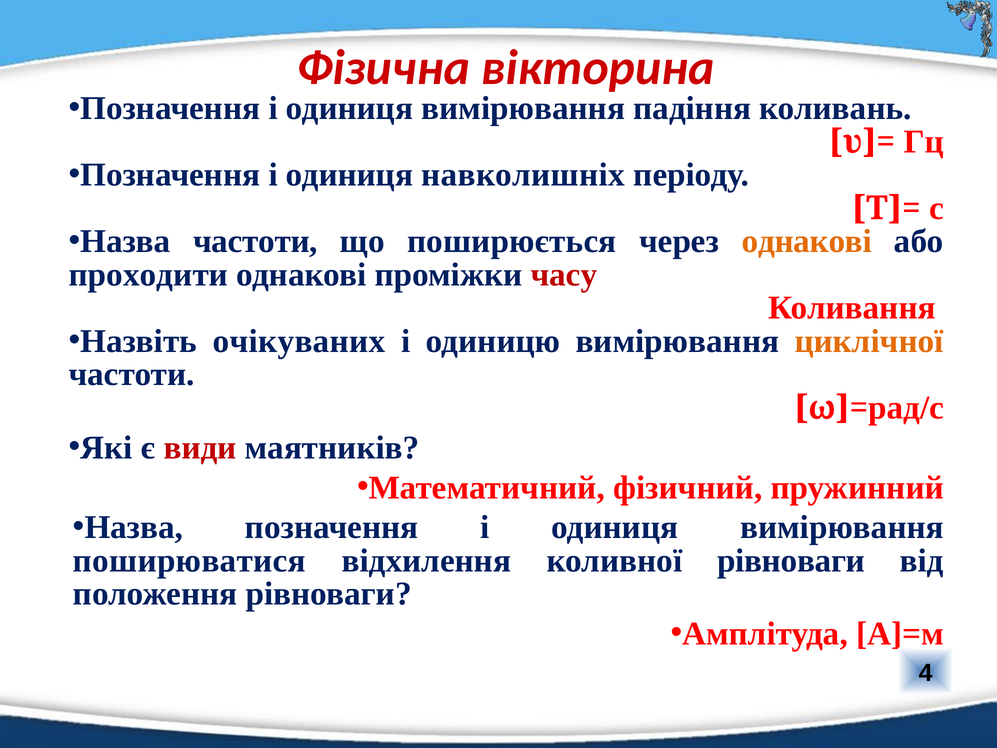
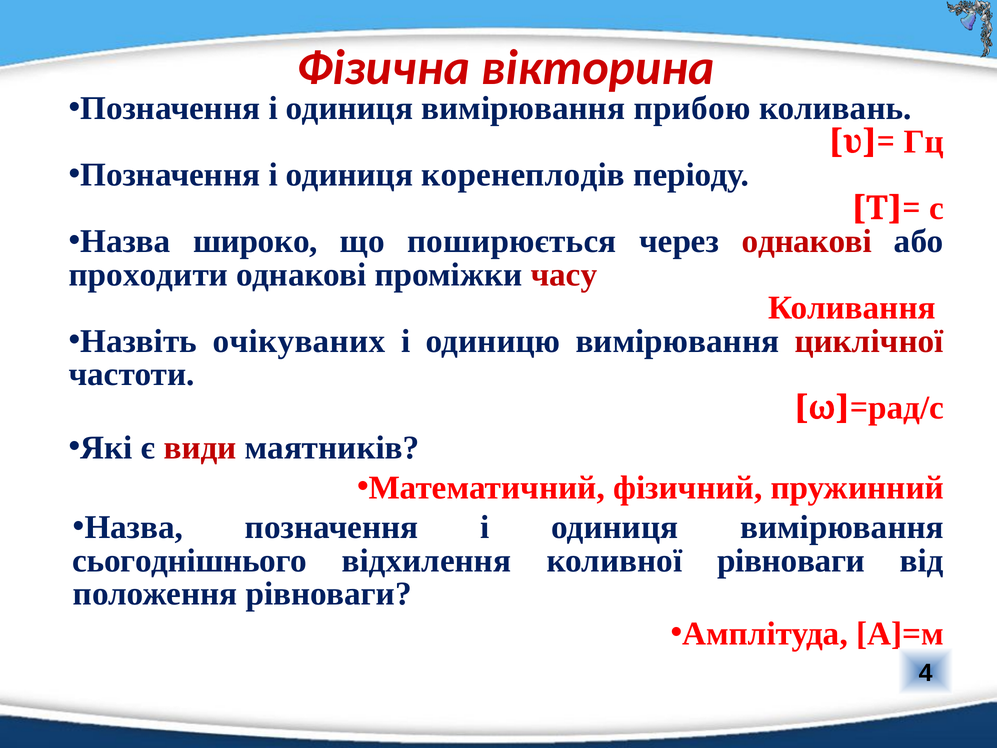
падіння: падіння -> прибою (692, 108)
навколишніх: навколишніх -> коренеплодів (523, 175)
Назва частоти: частоти -> широко (255, 241)
однакові colour: orange -> red (807, 241)
циклічної colour: orange -> red (869, 341)
поширюватися: поширюватися -> сьогоднішнього (190, 560)
